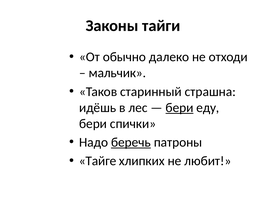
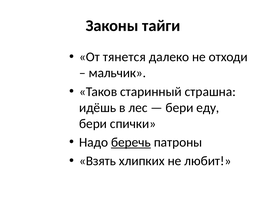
обычно: обычно -> тянется (124, 57)
бери underline: present -> none (179, 107)
Тайге: Тайге -> Взять (98, 161)
